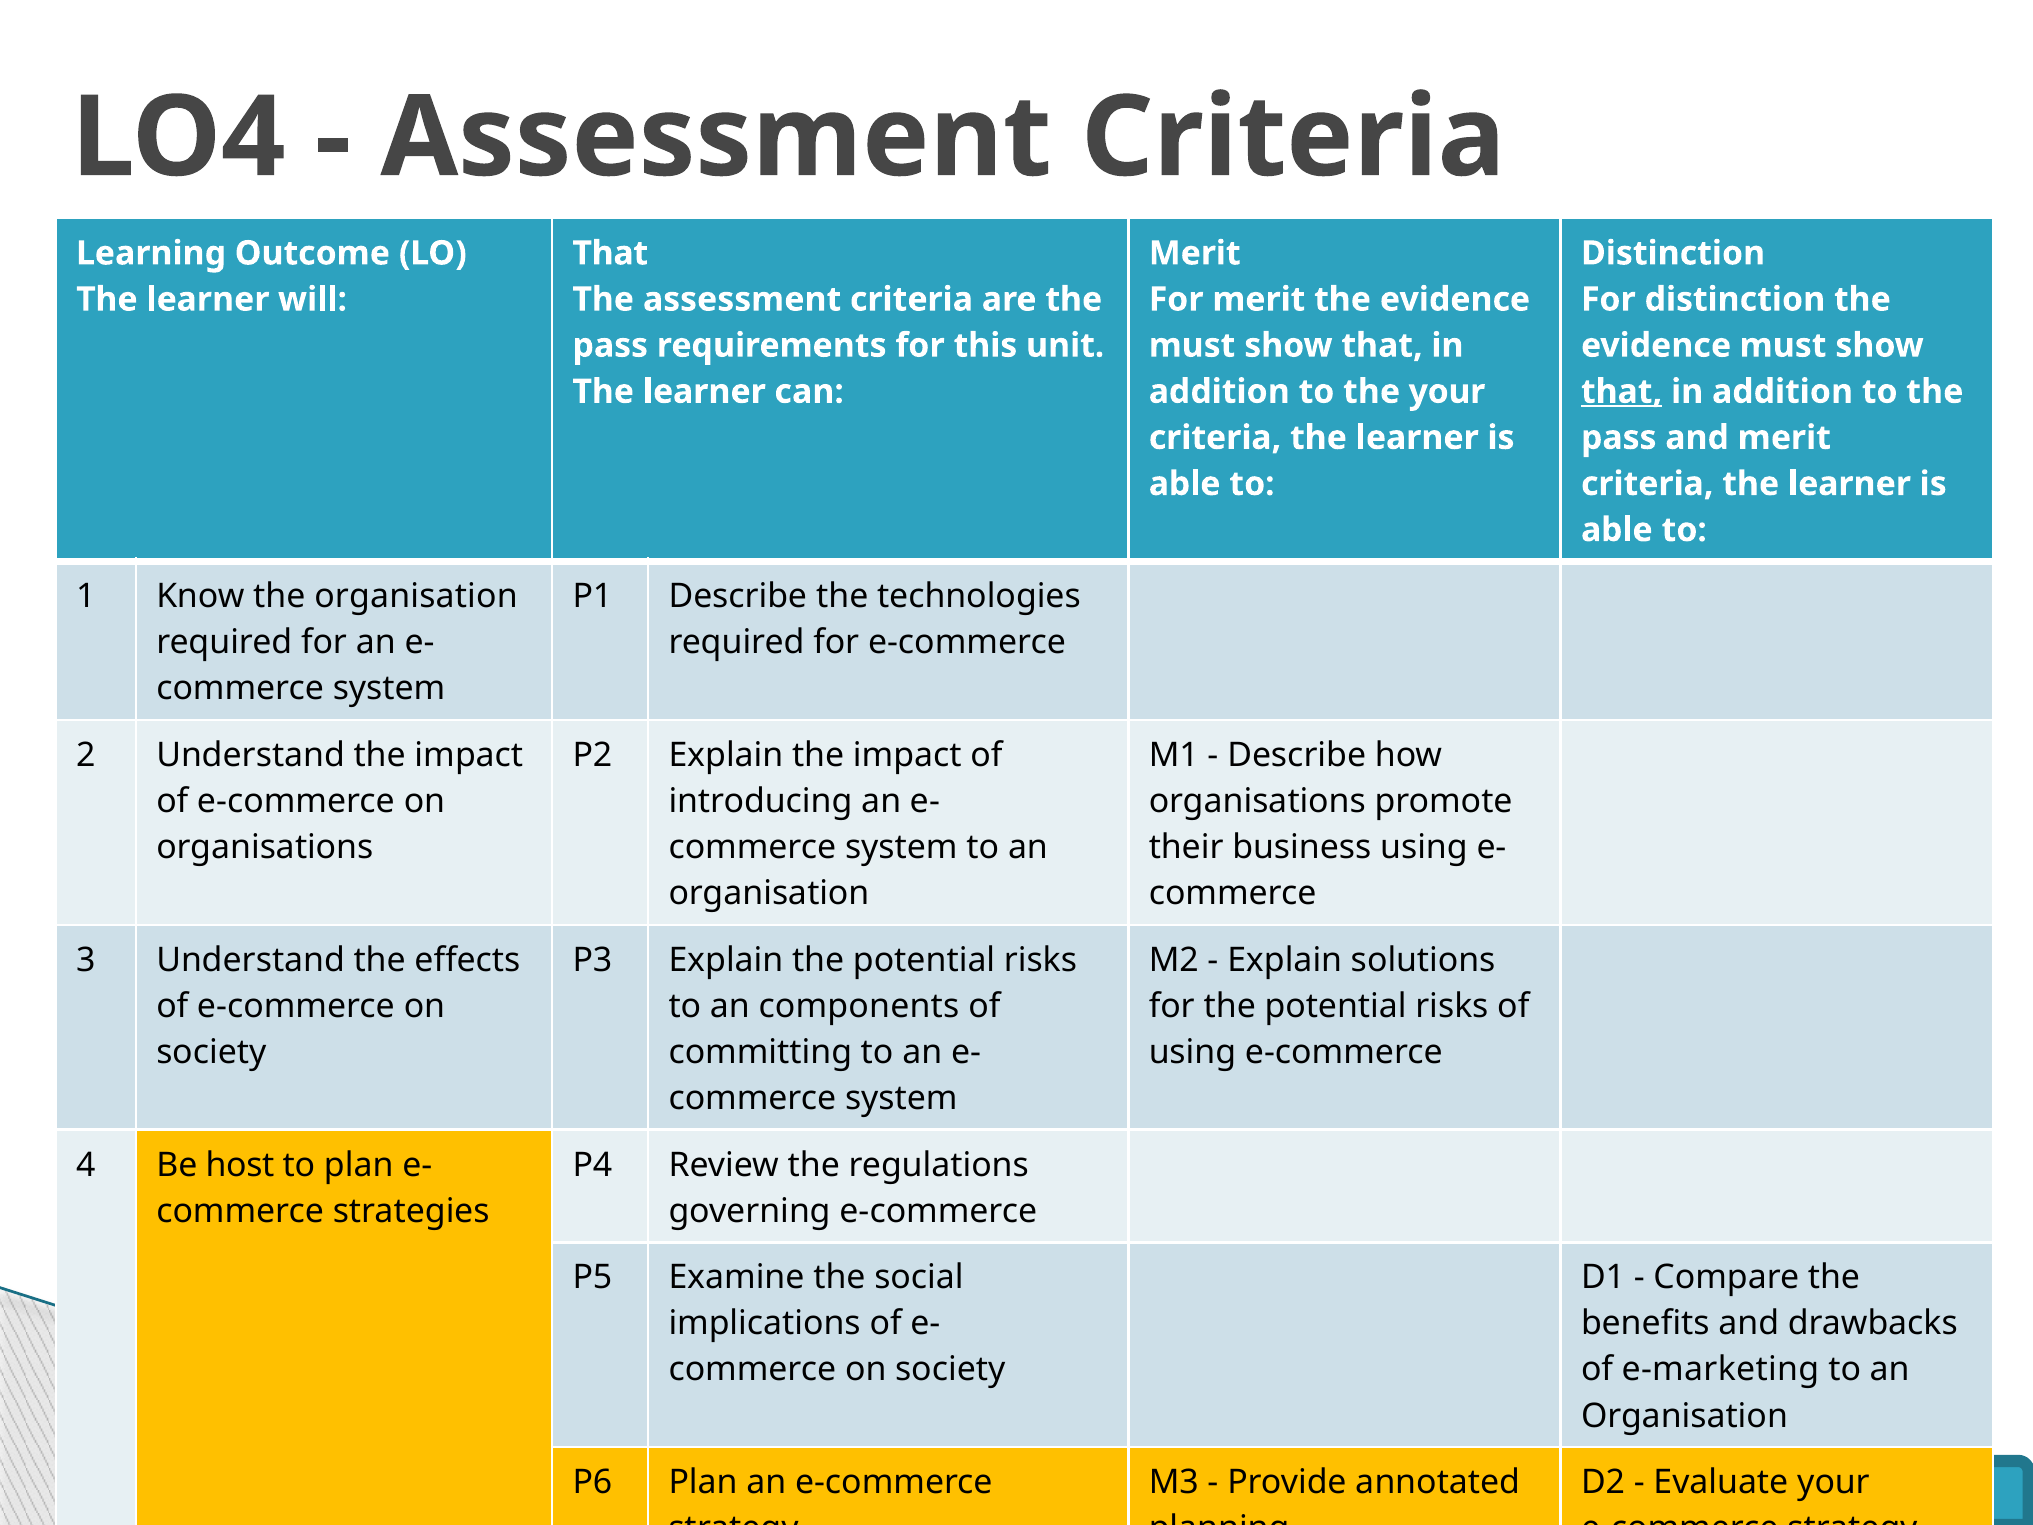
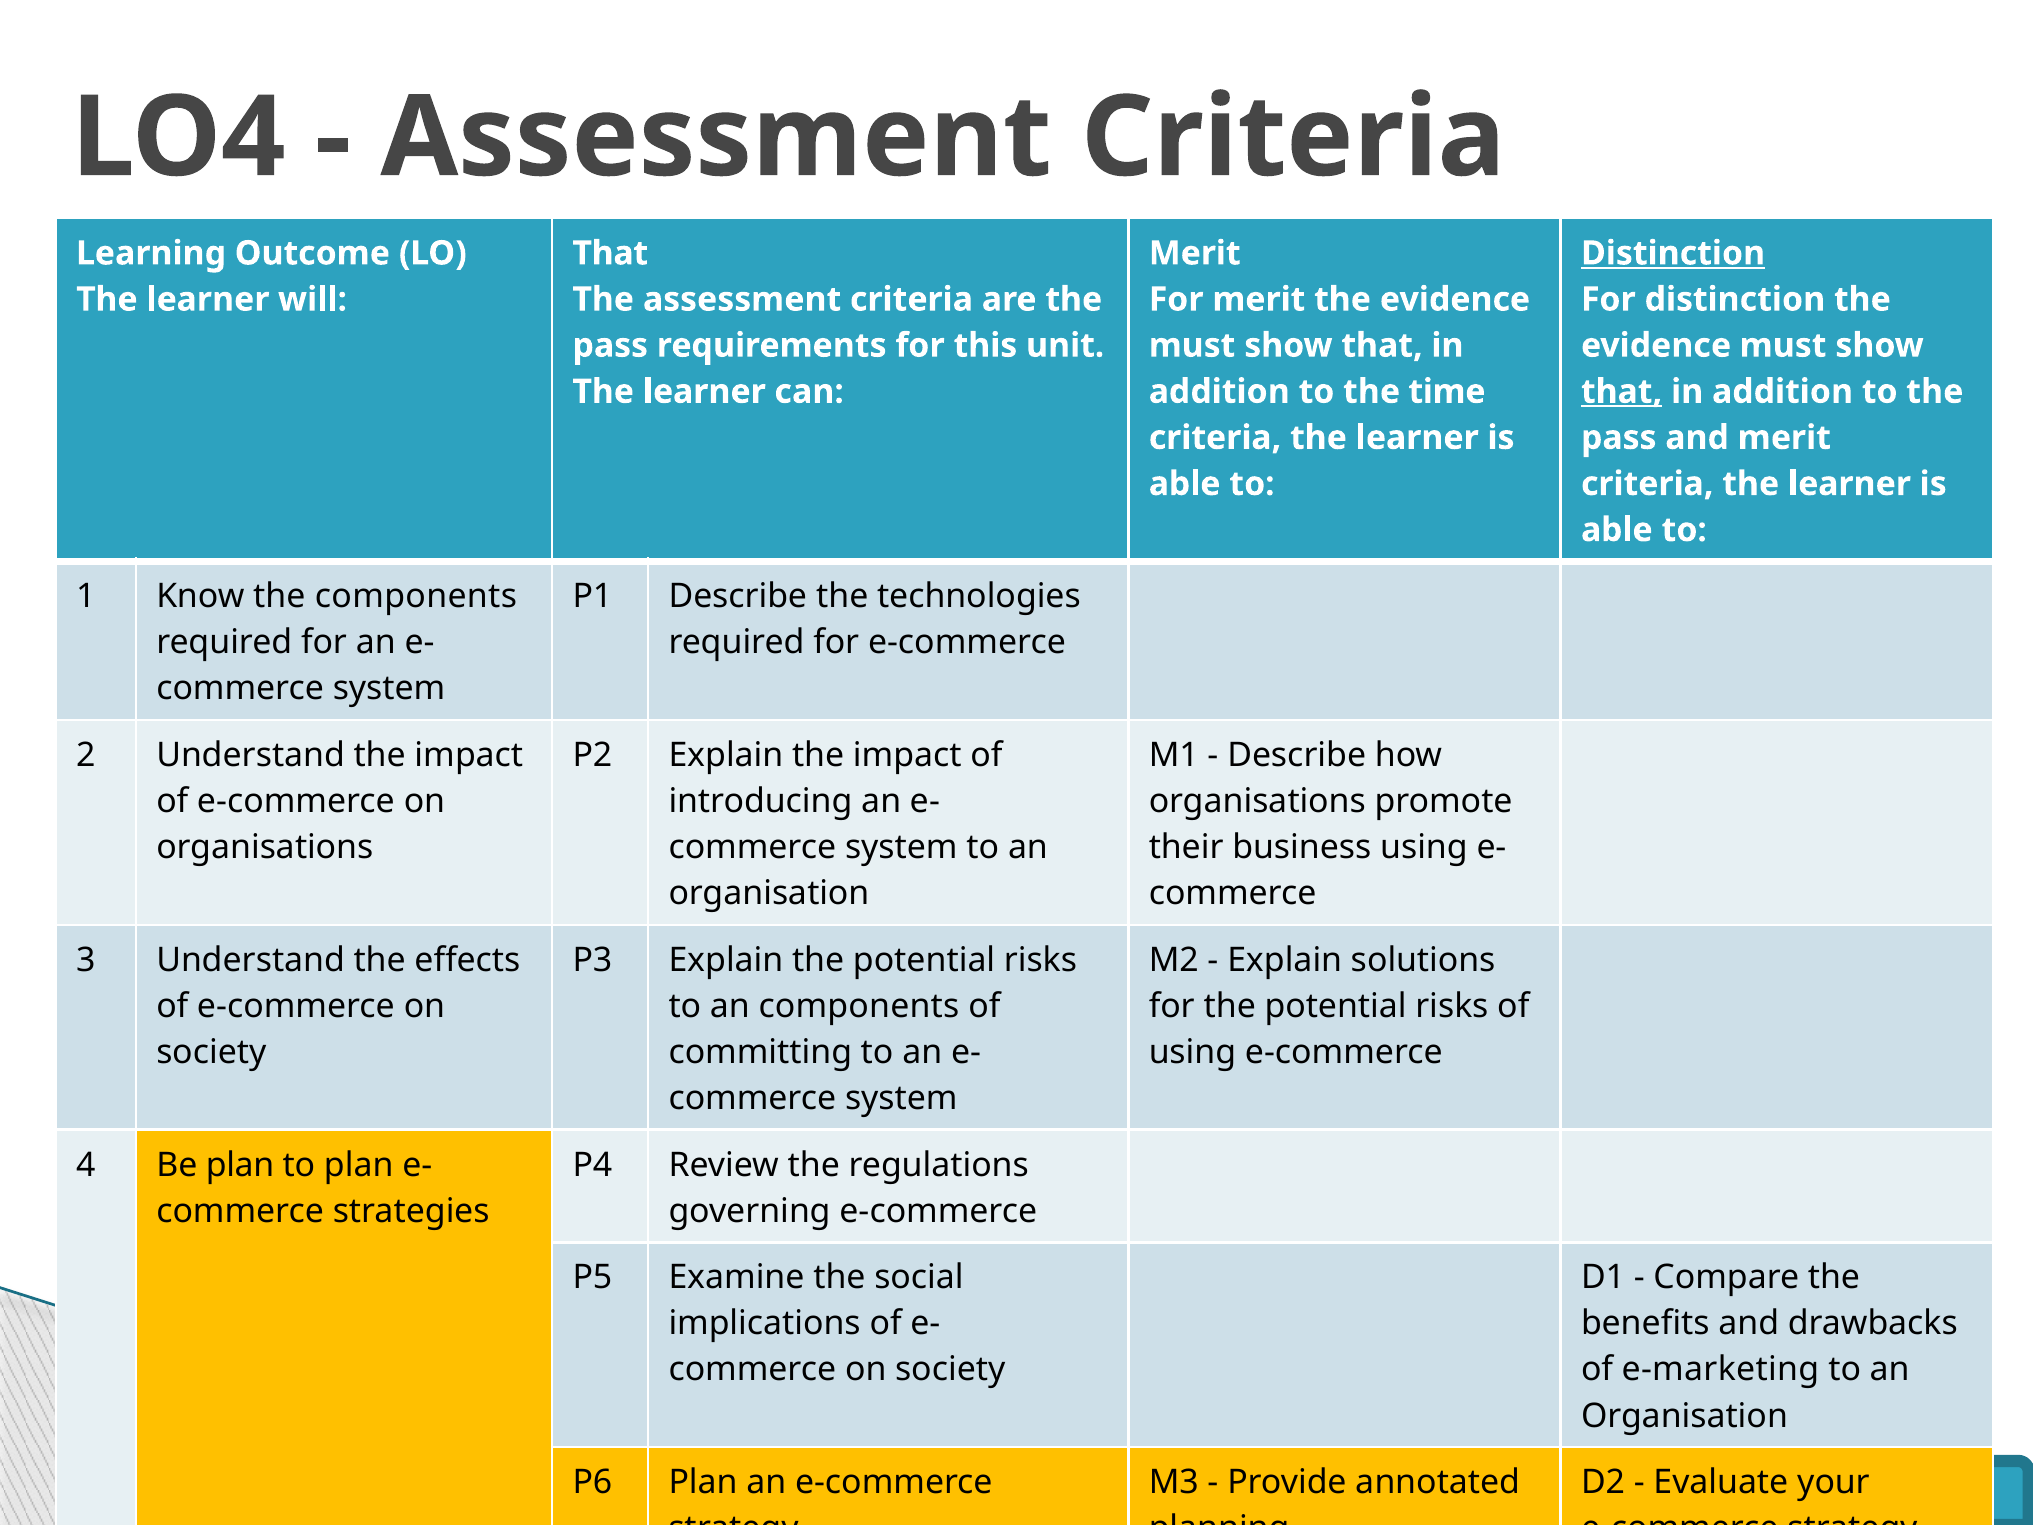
Distinction underline: none -> present (1673, 253)
the your: your -> time (1447, 392)
the organisation: organisation -> components (416, 596)
Be host: host -> plan (240, 1165)
